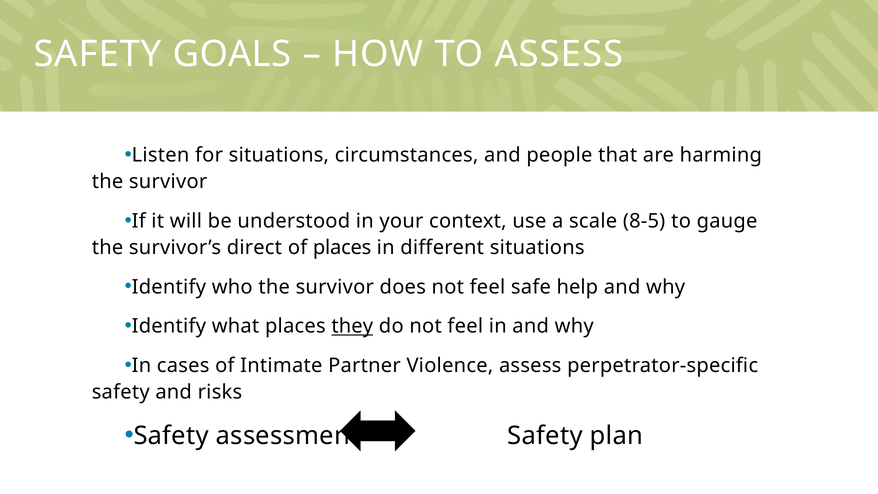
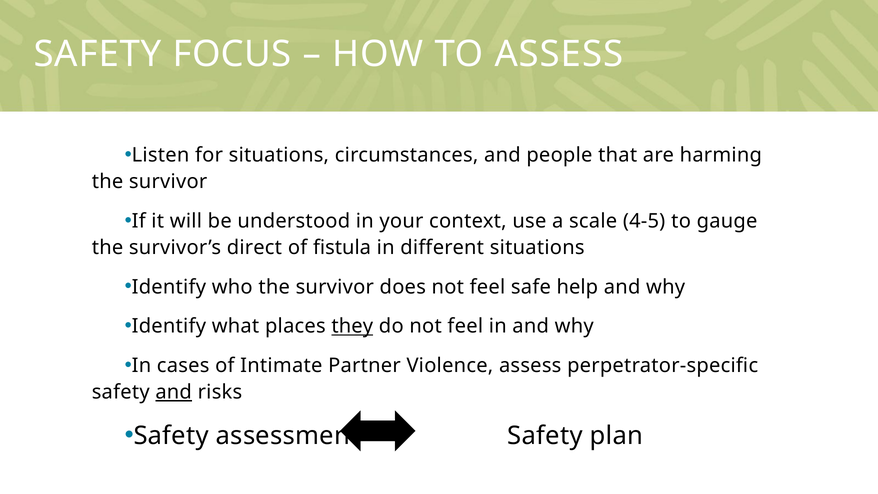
GOALS: GOALS -> FOCUS (232, 54)
8-5: 8-5 -> 4-5 (644, 221)
of places: places -> fistula (342, 247)
and underline: none -> present (174, 392)
